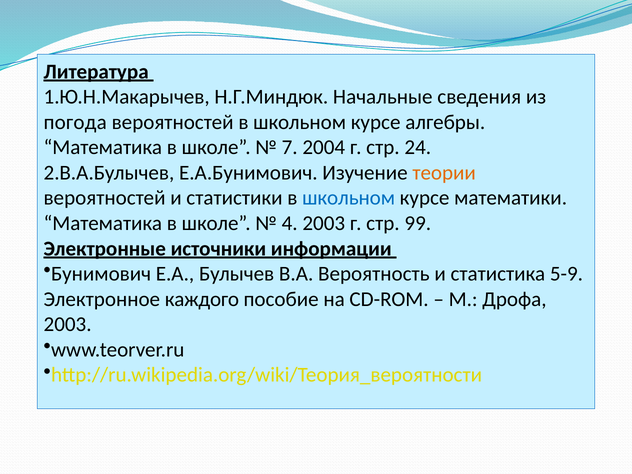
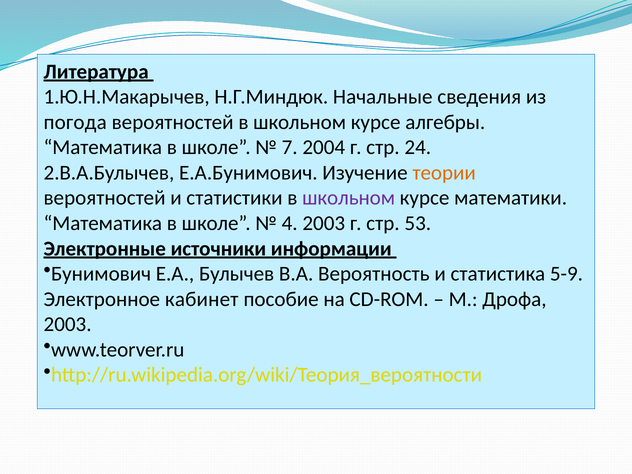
школьном colour: blue -> purple (349, 198)
99: 99 -> 53 (418, 223)
каждого: каждого -> кабинет (202, 299)
